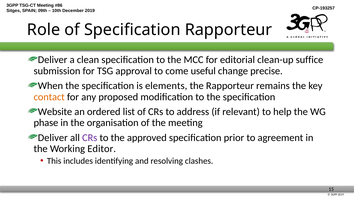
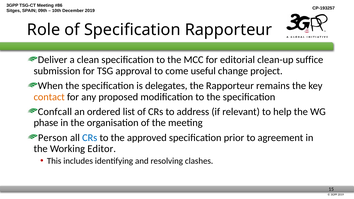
precise: precise -> project (266, 71)
elements: elements -> delegates (166, 86)
Website: Website -> Confcall (55, 112)
Deliver: Deliver -> Person (53, 138)
CRs colour: purple -> blue (90, 138)
